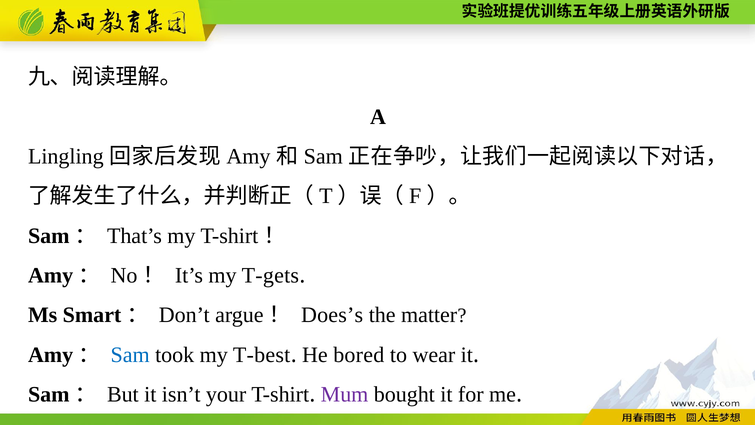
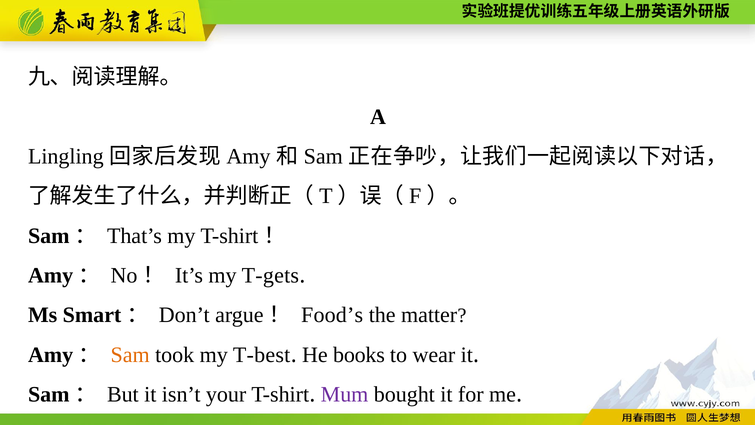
Does’s: Does’s -> Food’s (332, 315)
Sam colour: blue -> orange (130, 355)
bored: bored -> books (359, 355)
